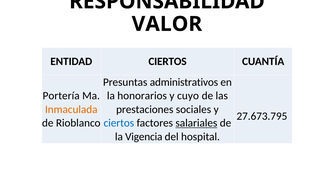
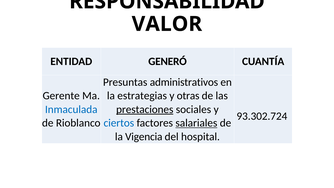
ENTIDAD CIERTOS: CIERTOS -> GENERÓ (168, 61)
Portería: Portería -> Gerente (61, 96)
honorarios: honorarios -> estrategias (142, 96)
cuyo: cuyo -> otras (188, 96)
Inmaculada colour: orange -> blue (71, 109)
prestaciones underline: none -> present (145, 109)
27.673.795: 27.673.795 -> 93.302.724 (262, 116)
